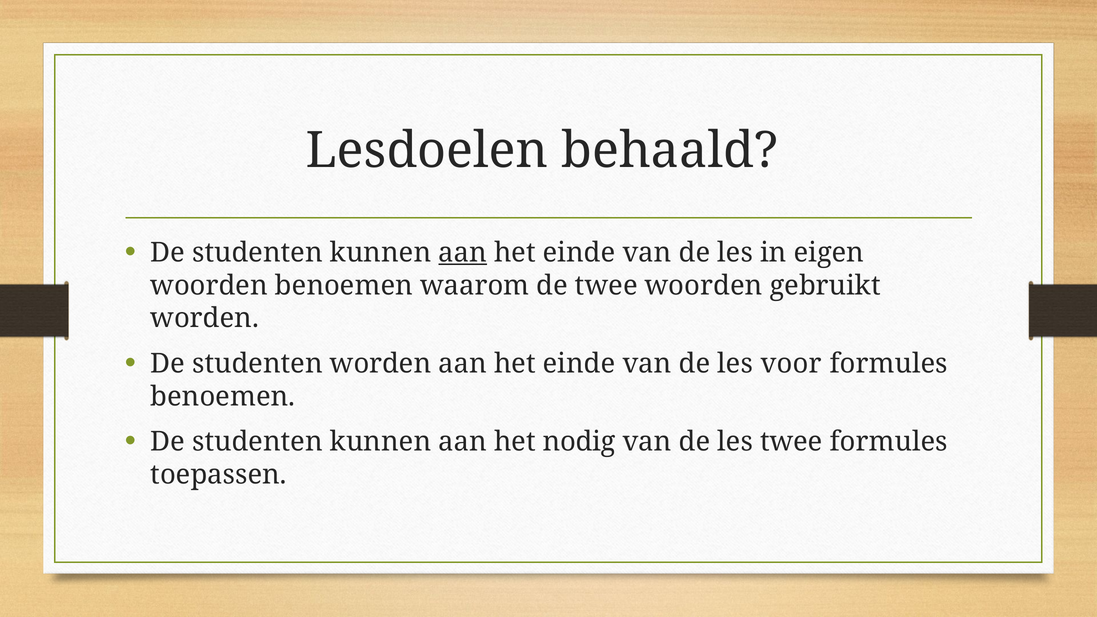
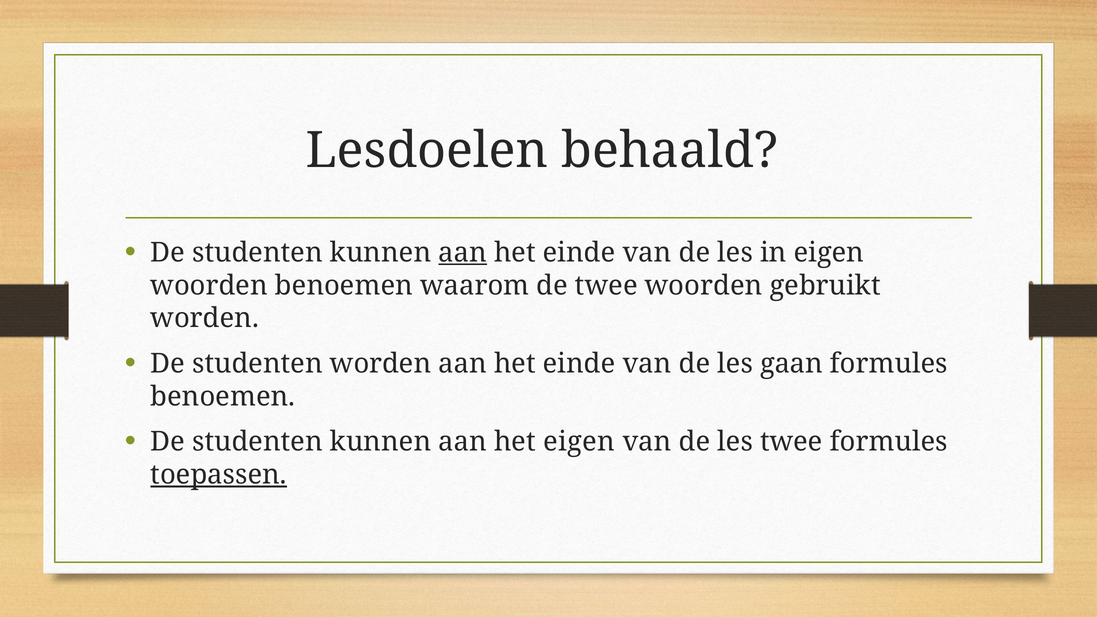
voor: voor -> gaan (791, 364)
het nodig: nodig -> eigen (579, 442)
toepassen underline: none -> present (219, 475)
